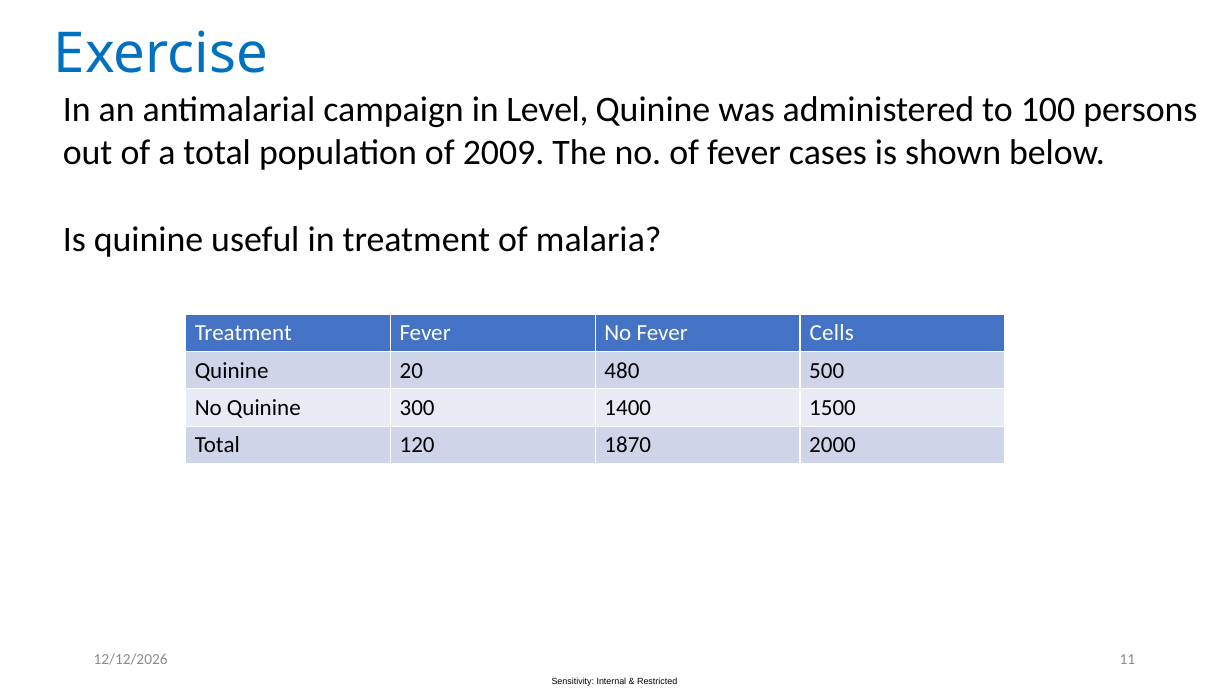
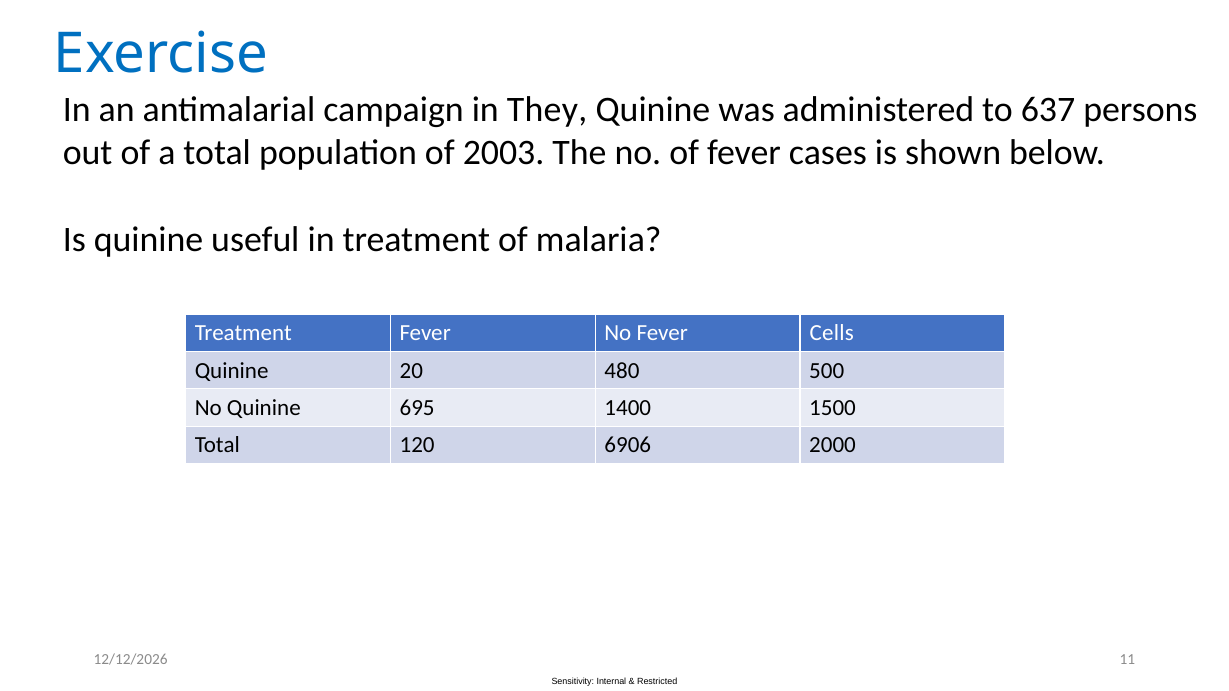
Level: Level -> They (547, 110)
100: 100 -> 637 (1048, 110)
2009: 2009 -> 2003 (504, 153)
300: 300 -> 695 (417, 408)
1870: 1870 -> 6906 (628, 445)
